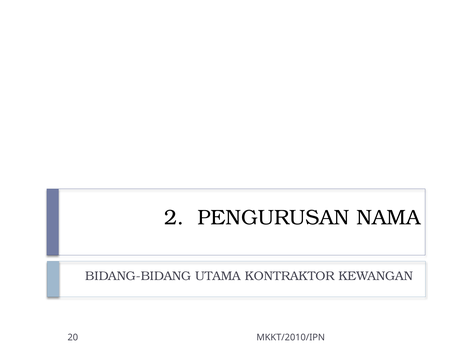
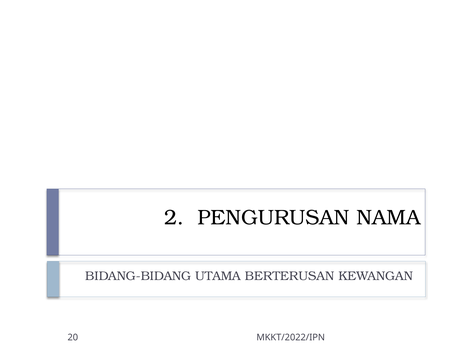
KONTRAKTOR: KONTRAKTOR -> BERTERUSAN (290, 276)
MKKT/2010/IPN: MKKT/2010/IPN -> MKKT/2022/IPN (291, 337)
